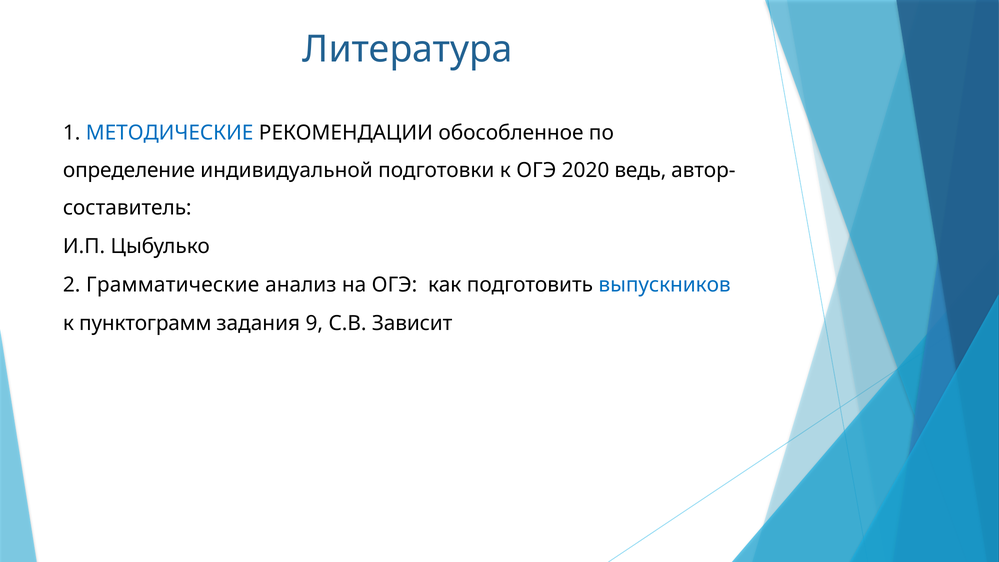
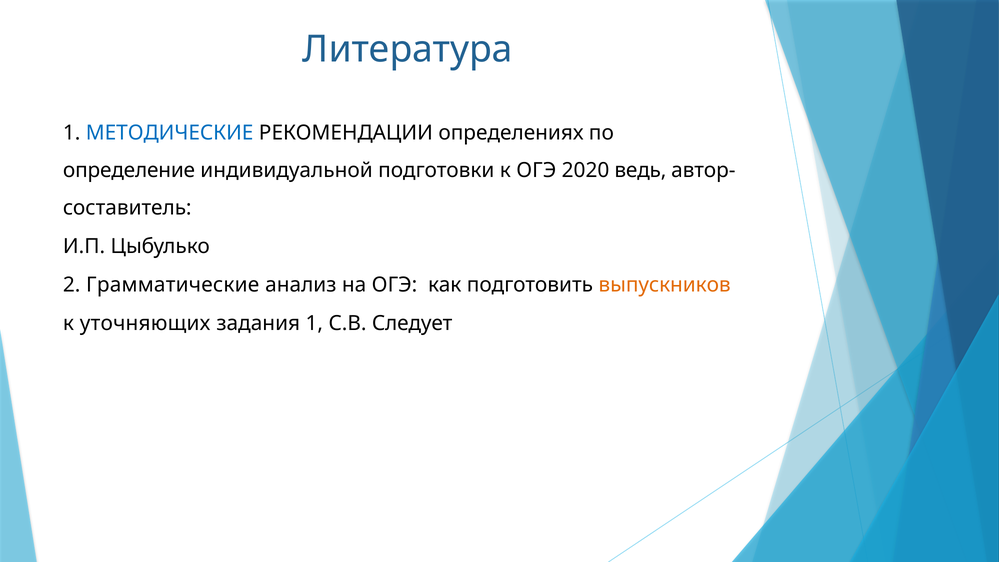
обособленное: обособленное -> определениях (511, 133)
выпускников colour: blue -> orange (665, 285)
пунктограмм: пунктограмм -> уточняющих (145, 323)
задания 9: 9 -> 1 (314, 323)
Зависит: Зависит -> Следует (412, 323)
